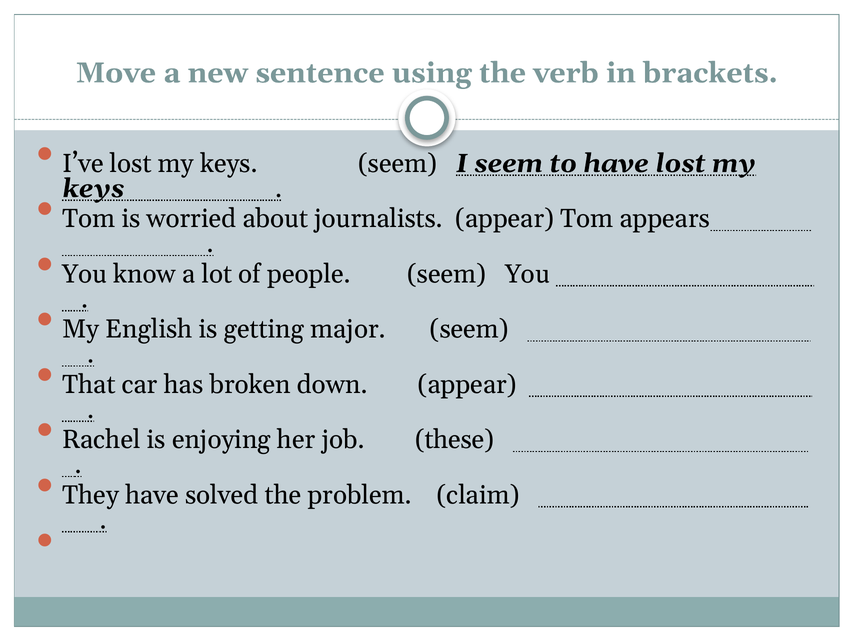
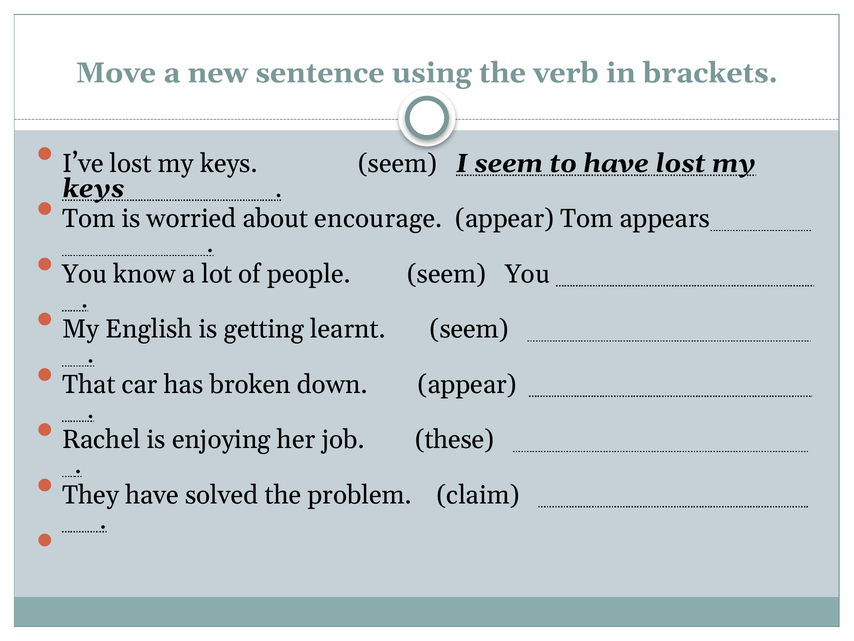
journalists: journalists -> encourage (378, 218)
major: major -> learnt (348, 329)
